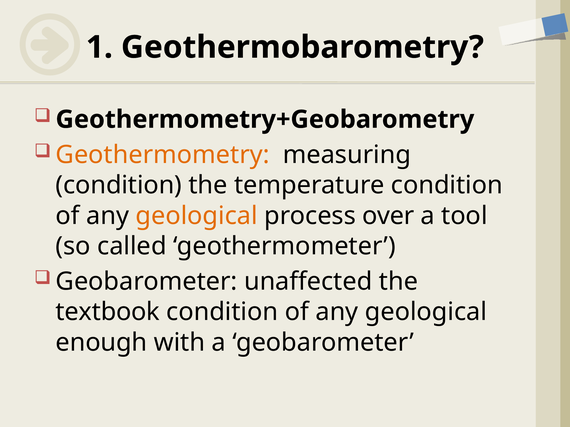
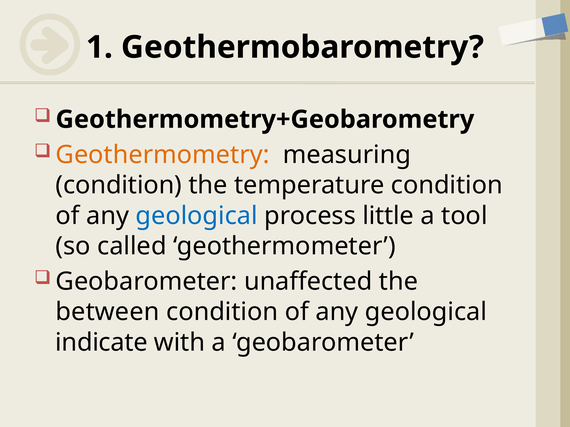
geological colour: orange -> blue (197, 216)
over: over -> little (388, 216)
textbook: textbook -> between (108, 312)
enough: enough -> indicate (102, 343)
